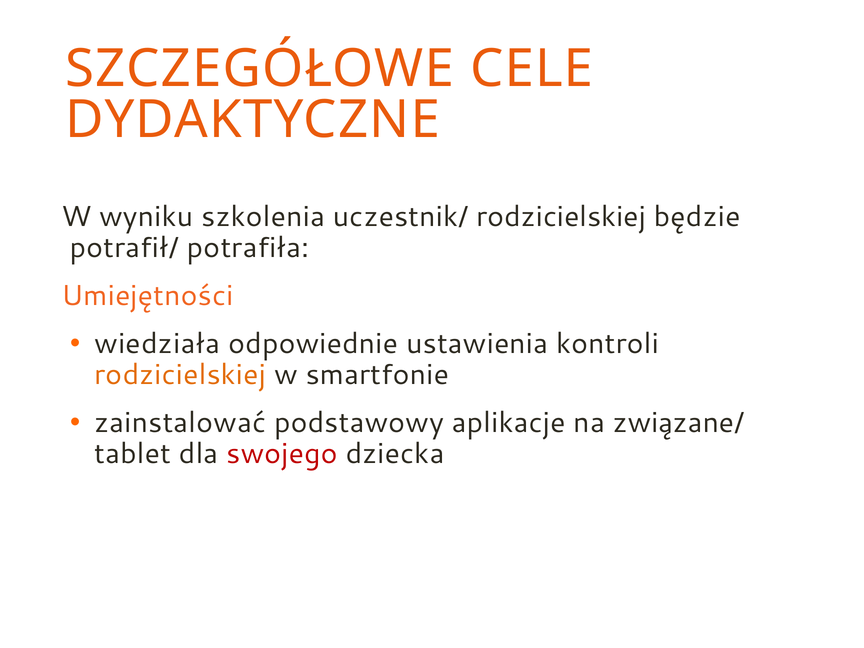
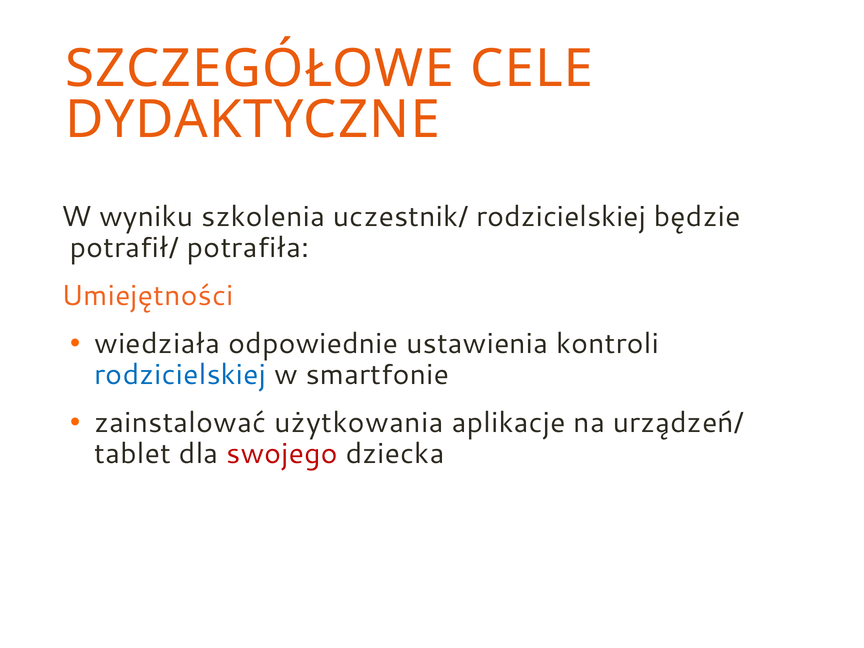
rodzicielskiej colour: orange -> blue (180, 375)
podstawowy: podstawowy -> użytkowania (359, 423)
związane/: związane/ -> urządzeń/ (678, 423)
